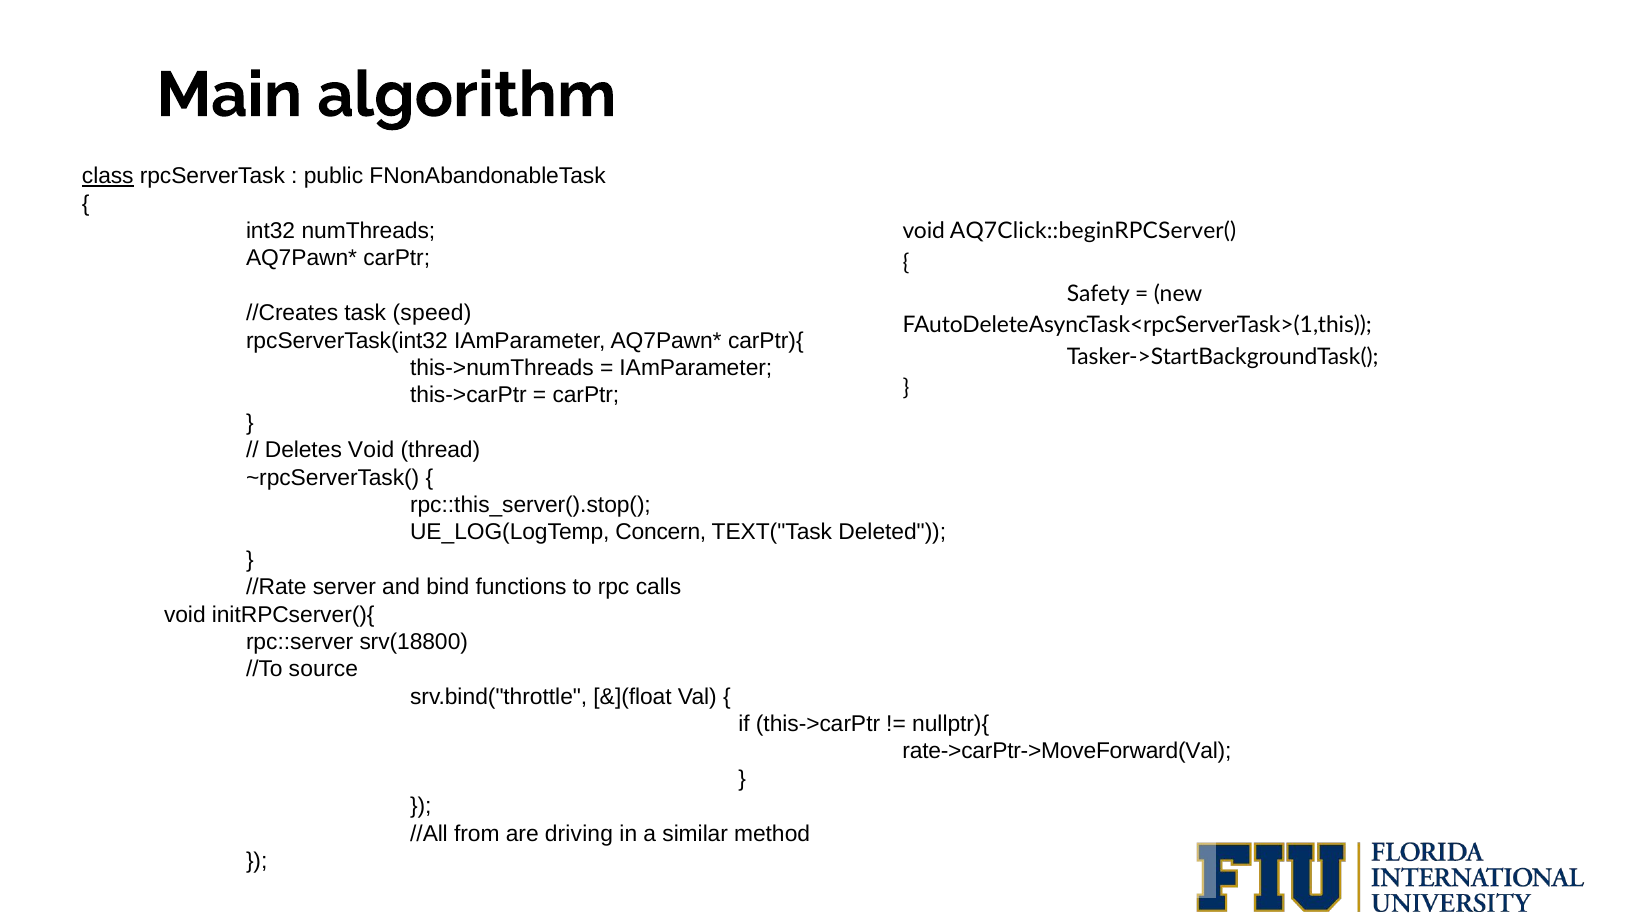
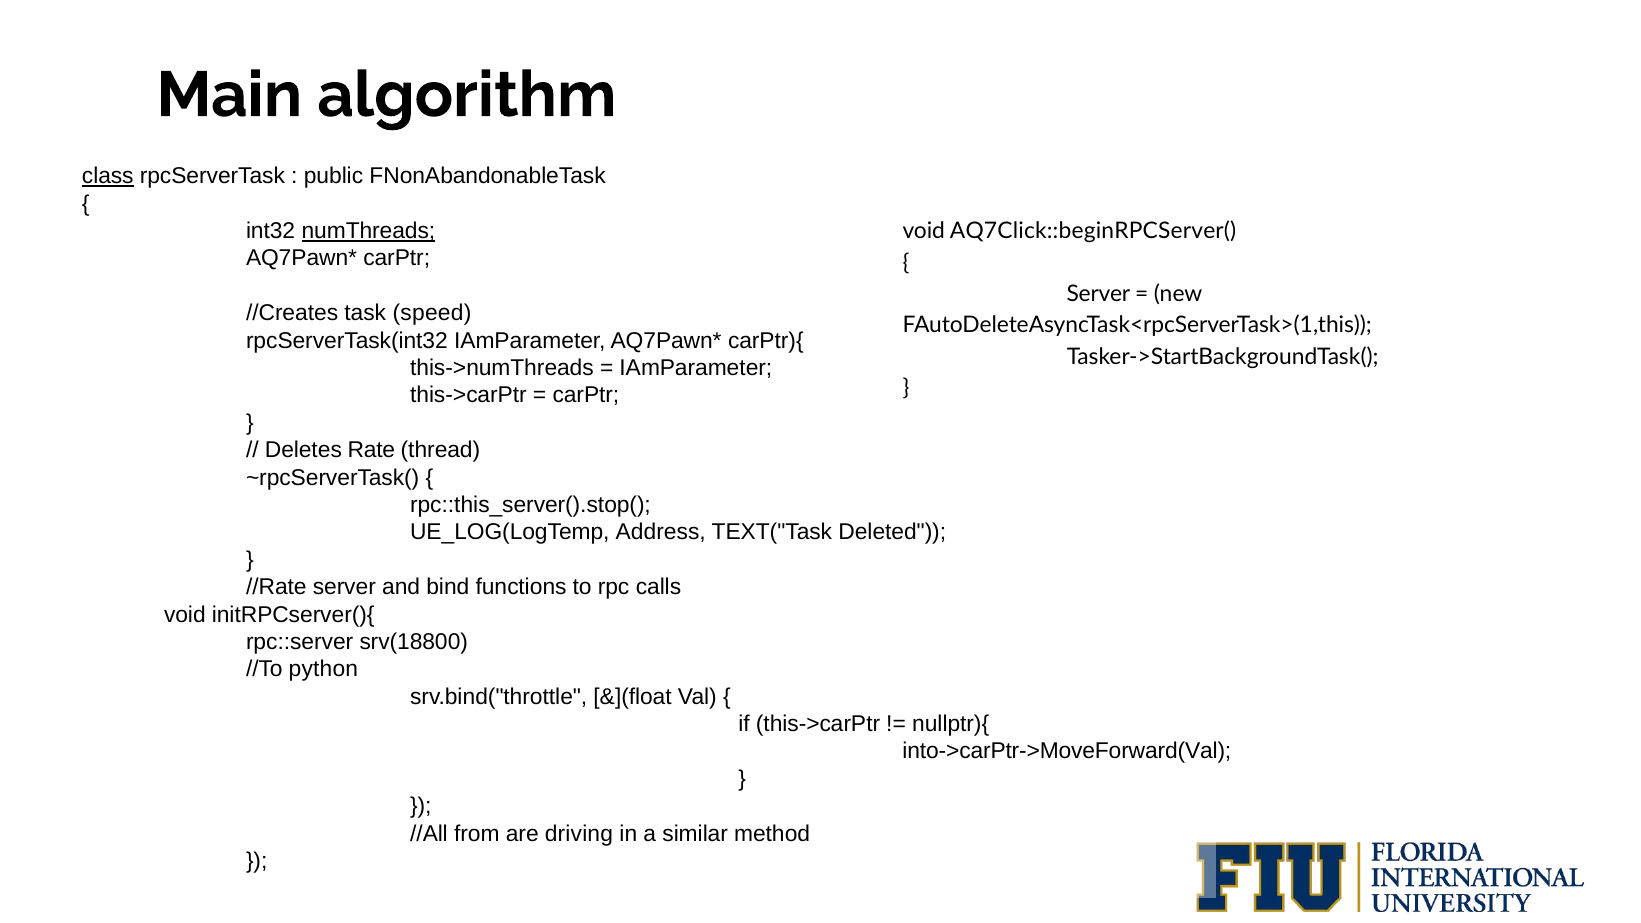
numThreads underline: none -> present (368, 231)
Safety: Safety -> Server (1098, 294)
Deletes Void: Void -> Rate (371, 450)
Concern: Concern -> Address (661, 532)
source: source -> python (323, 669)
rate->carPtr->MoveForward(Val: rate->carPtr->MoveForward(Val -> into->carPtr->MoveForward(Val (1067, 752)
